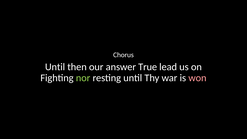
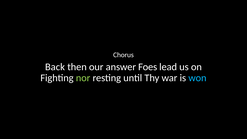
Until: Until -> Back (55, 67)
True: True -> Foes (148, 67)
won colour: pink -> light blue (197, 78)
